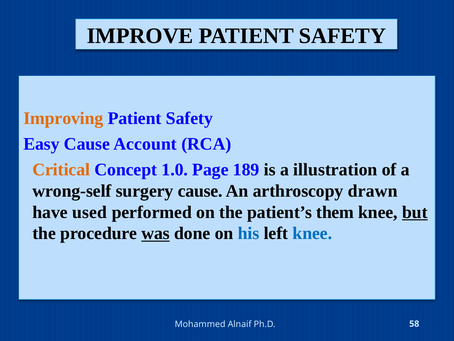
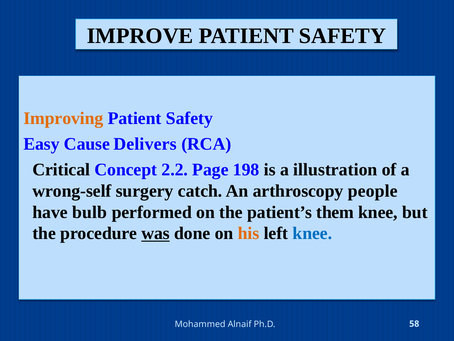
Account: Account -> Delivers (145, 144)
Critical colour: orange -> black (61, 169)
1.0: 1.0 -> 2.2 (175, 169)
189: 189 -> 198 (246, 169)
surgery cause: cause -> catch (200, 191)
drawn: drawn -> people (373, 191)
used: used -> bulb (90, 212)
but underline: present -> none (415, 212)
his colour: blue -> orange (249, 233)
